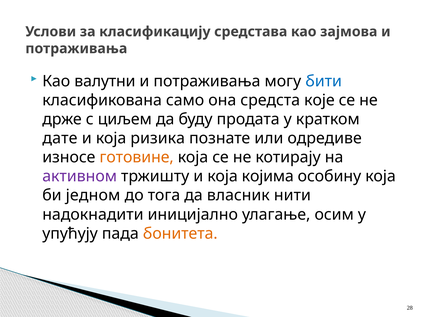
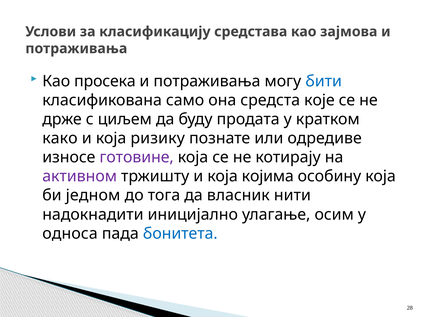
валутни: валутни -> просека (105, 81)
дате: дате -> како (60, 138)
ризика: ризика -> ризику (158, 138)
готовине colour: orange -> purple (137, 157)
упућују: упућују -> односа (70, 234)
бонитета colour: orange -> blue (180, 234)
